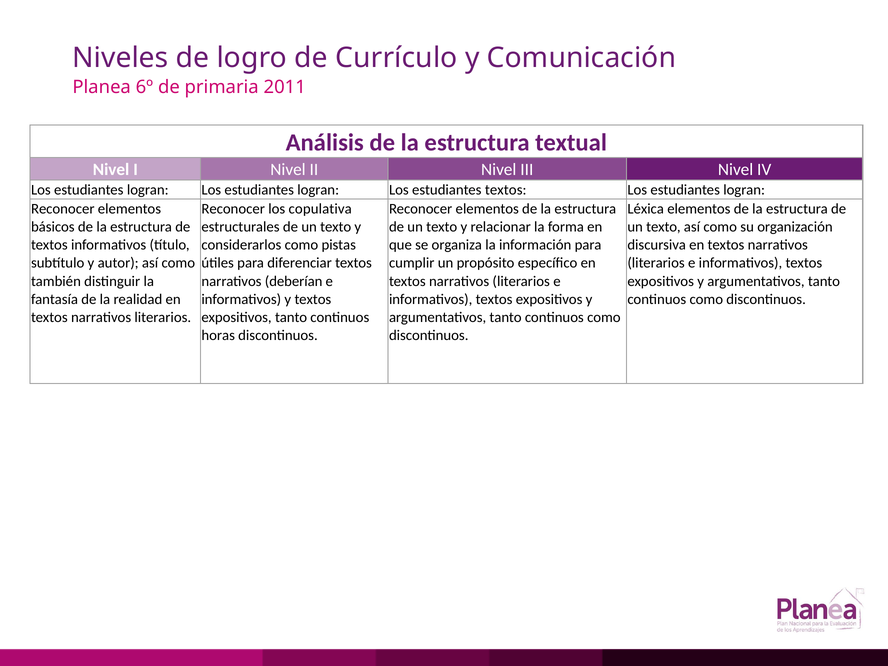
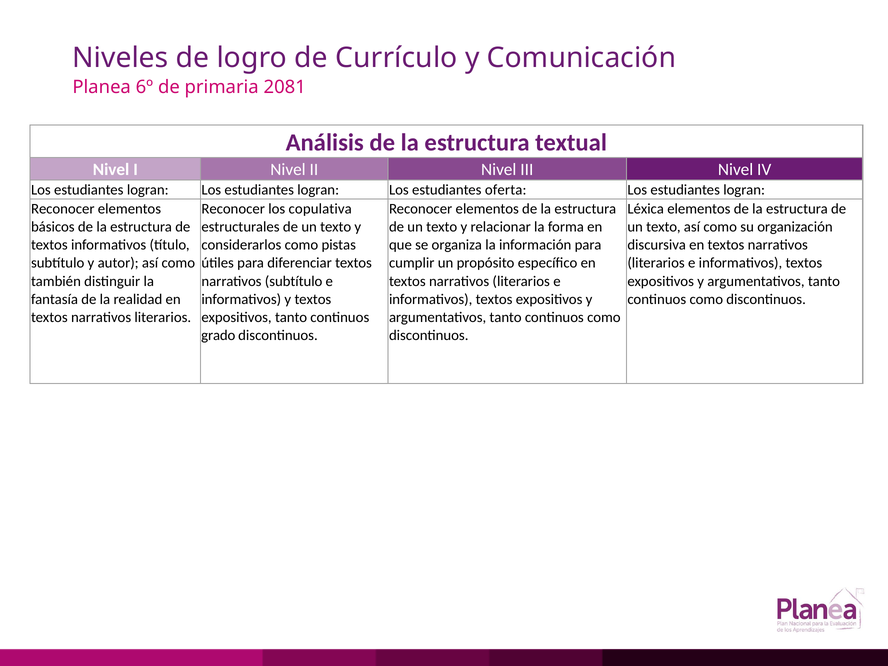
2011: 2011 -> 2081 (285, 87)
estudiantes textos: textos -> oferta (506, 190)
narrativos deberían: deberían -> subtítulo (294, 281)
horas: horas -> grado (218, 335)
